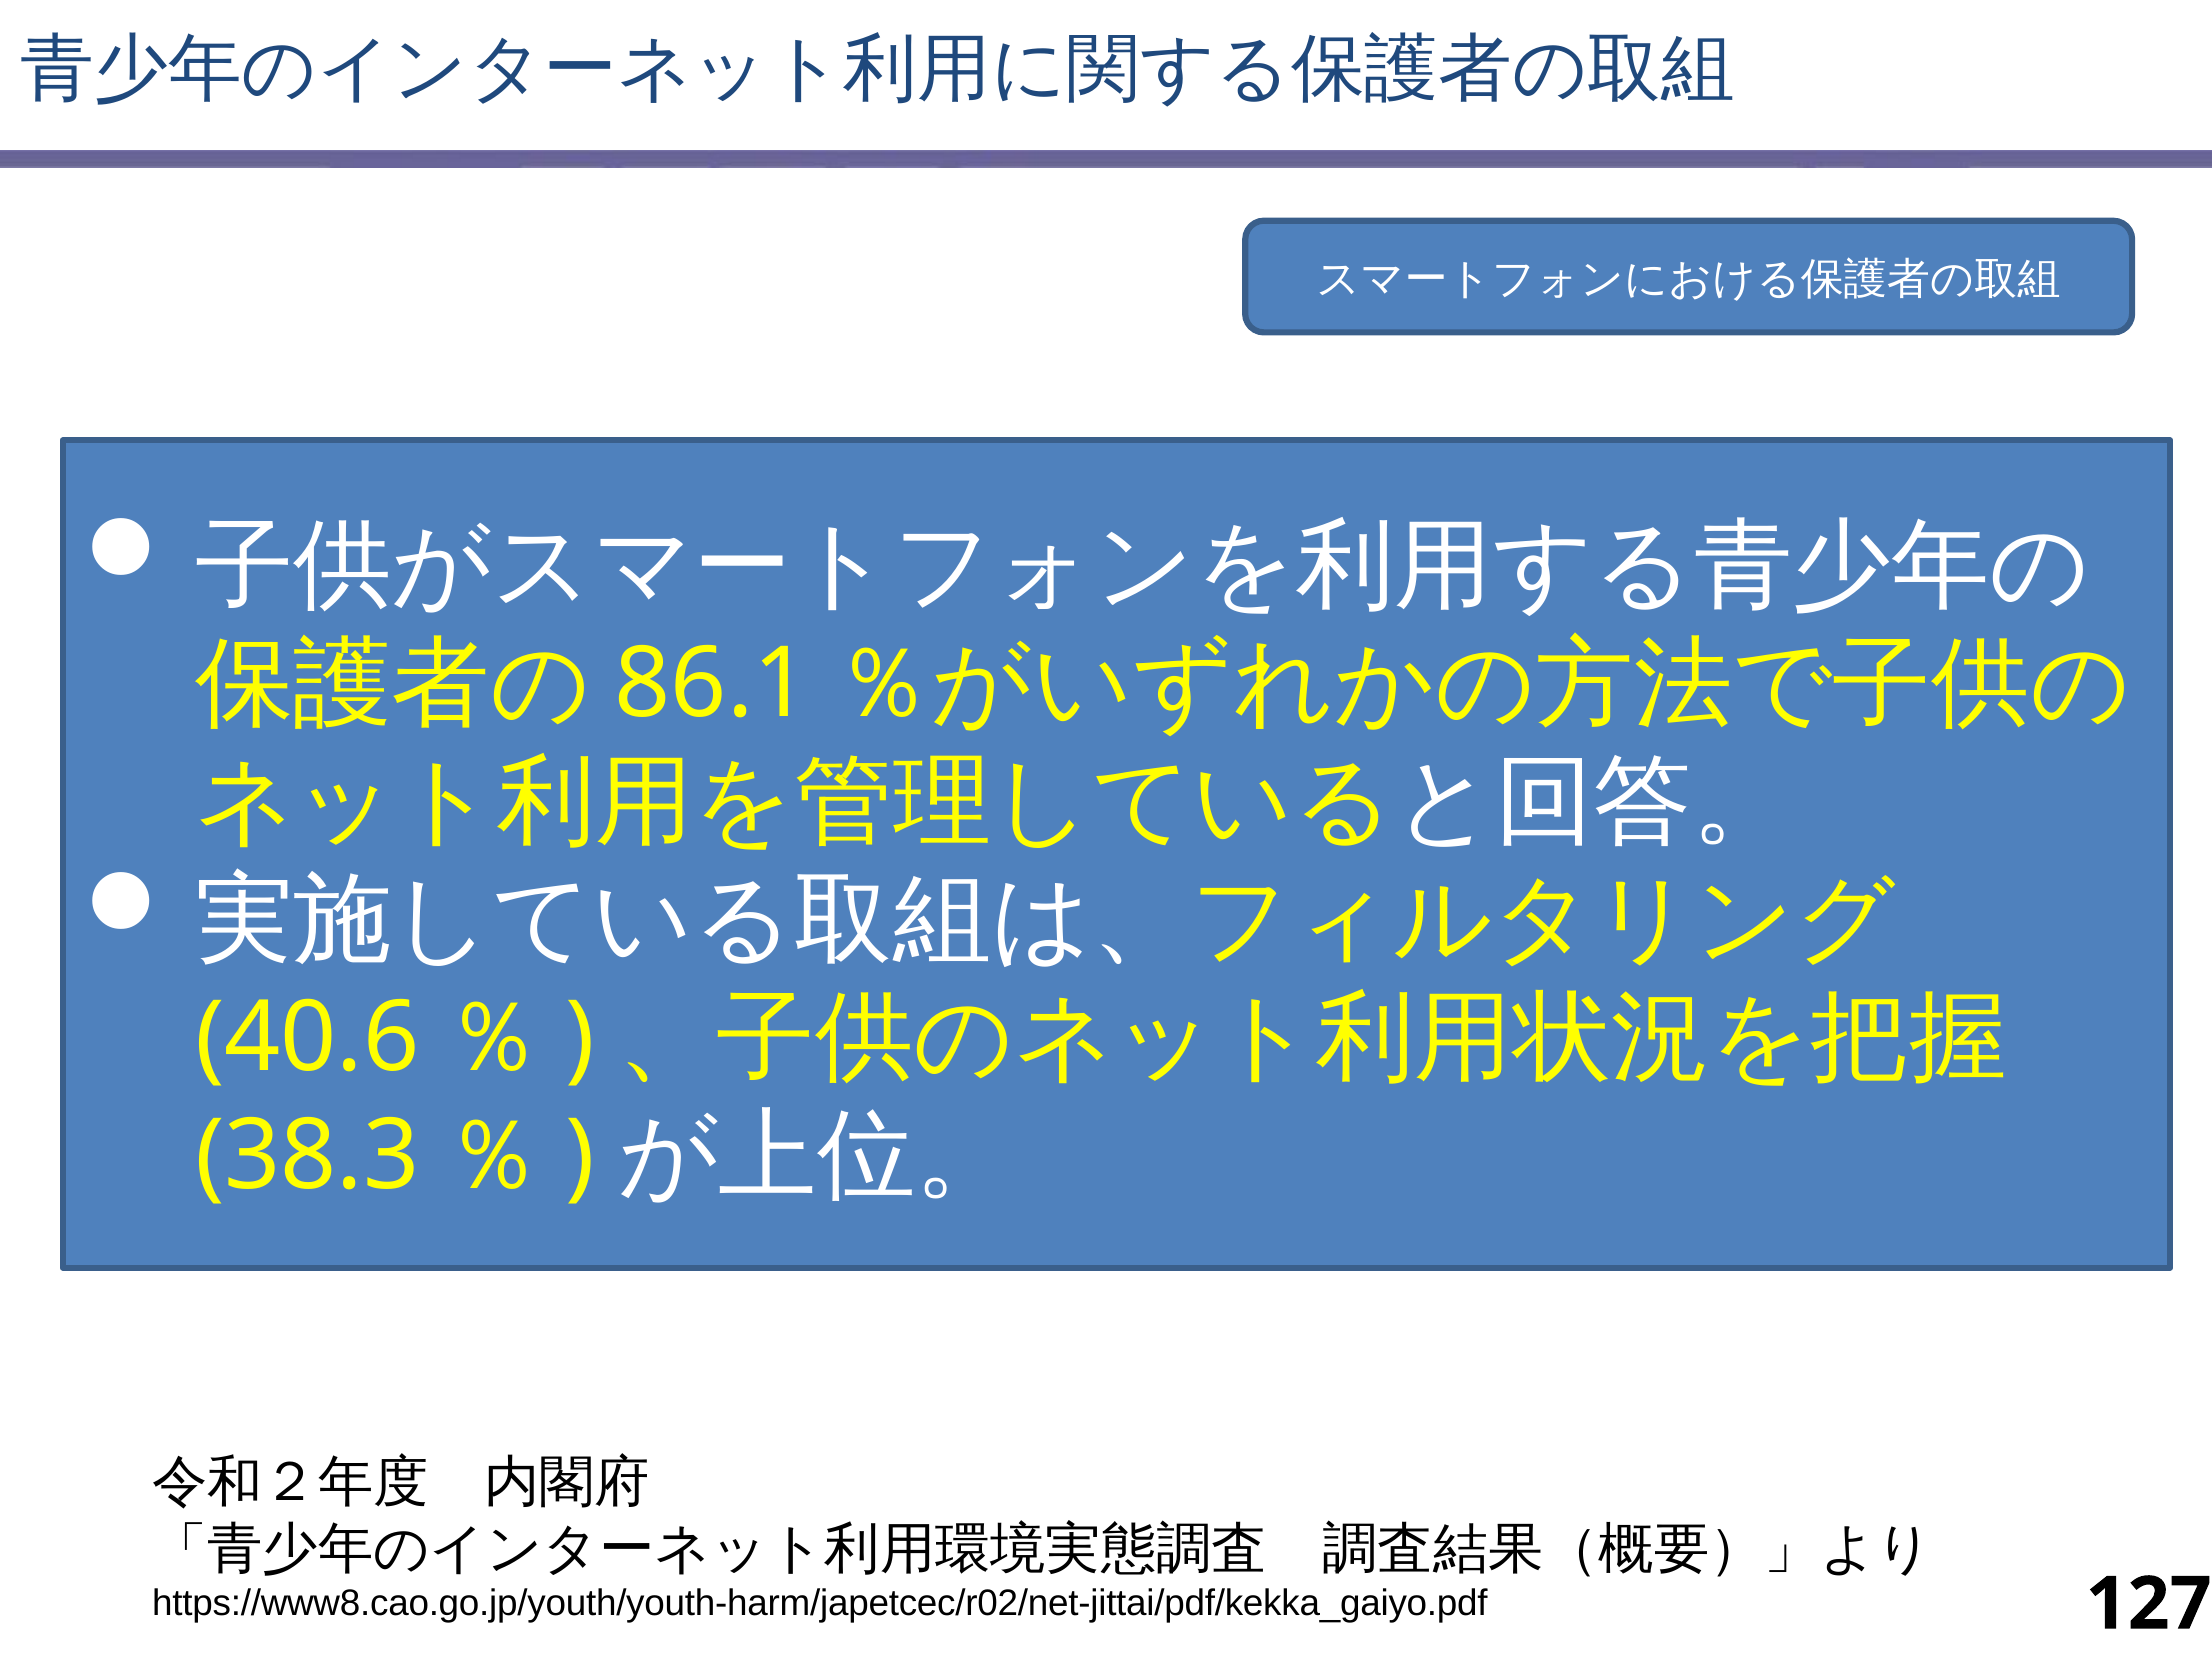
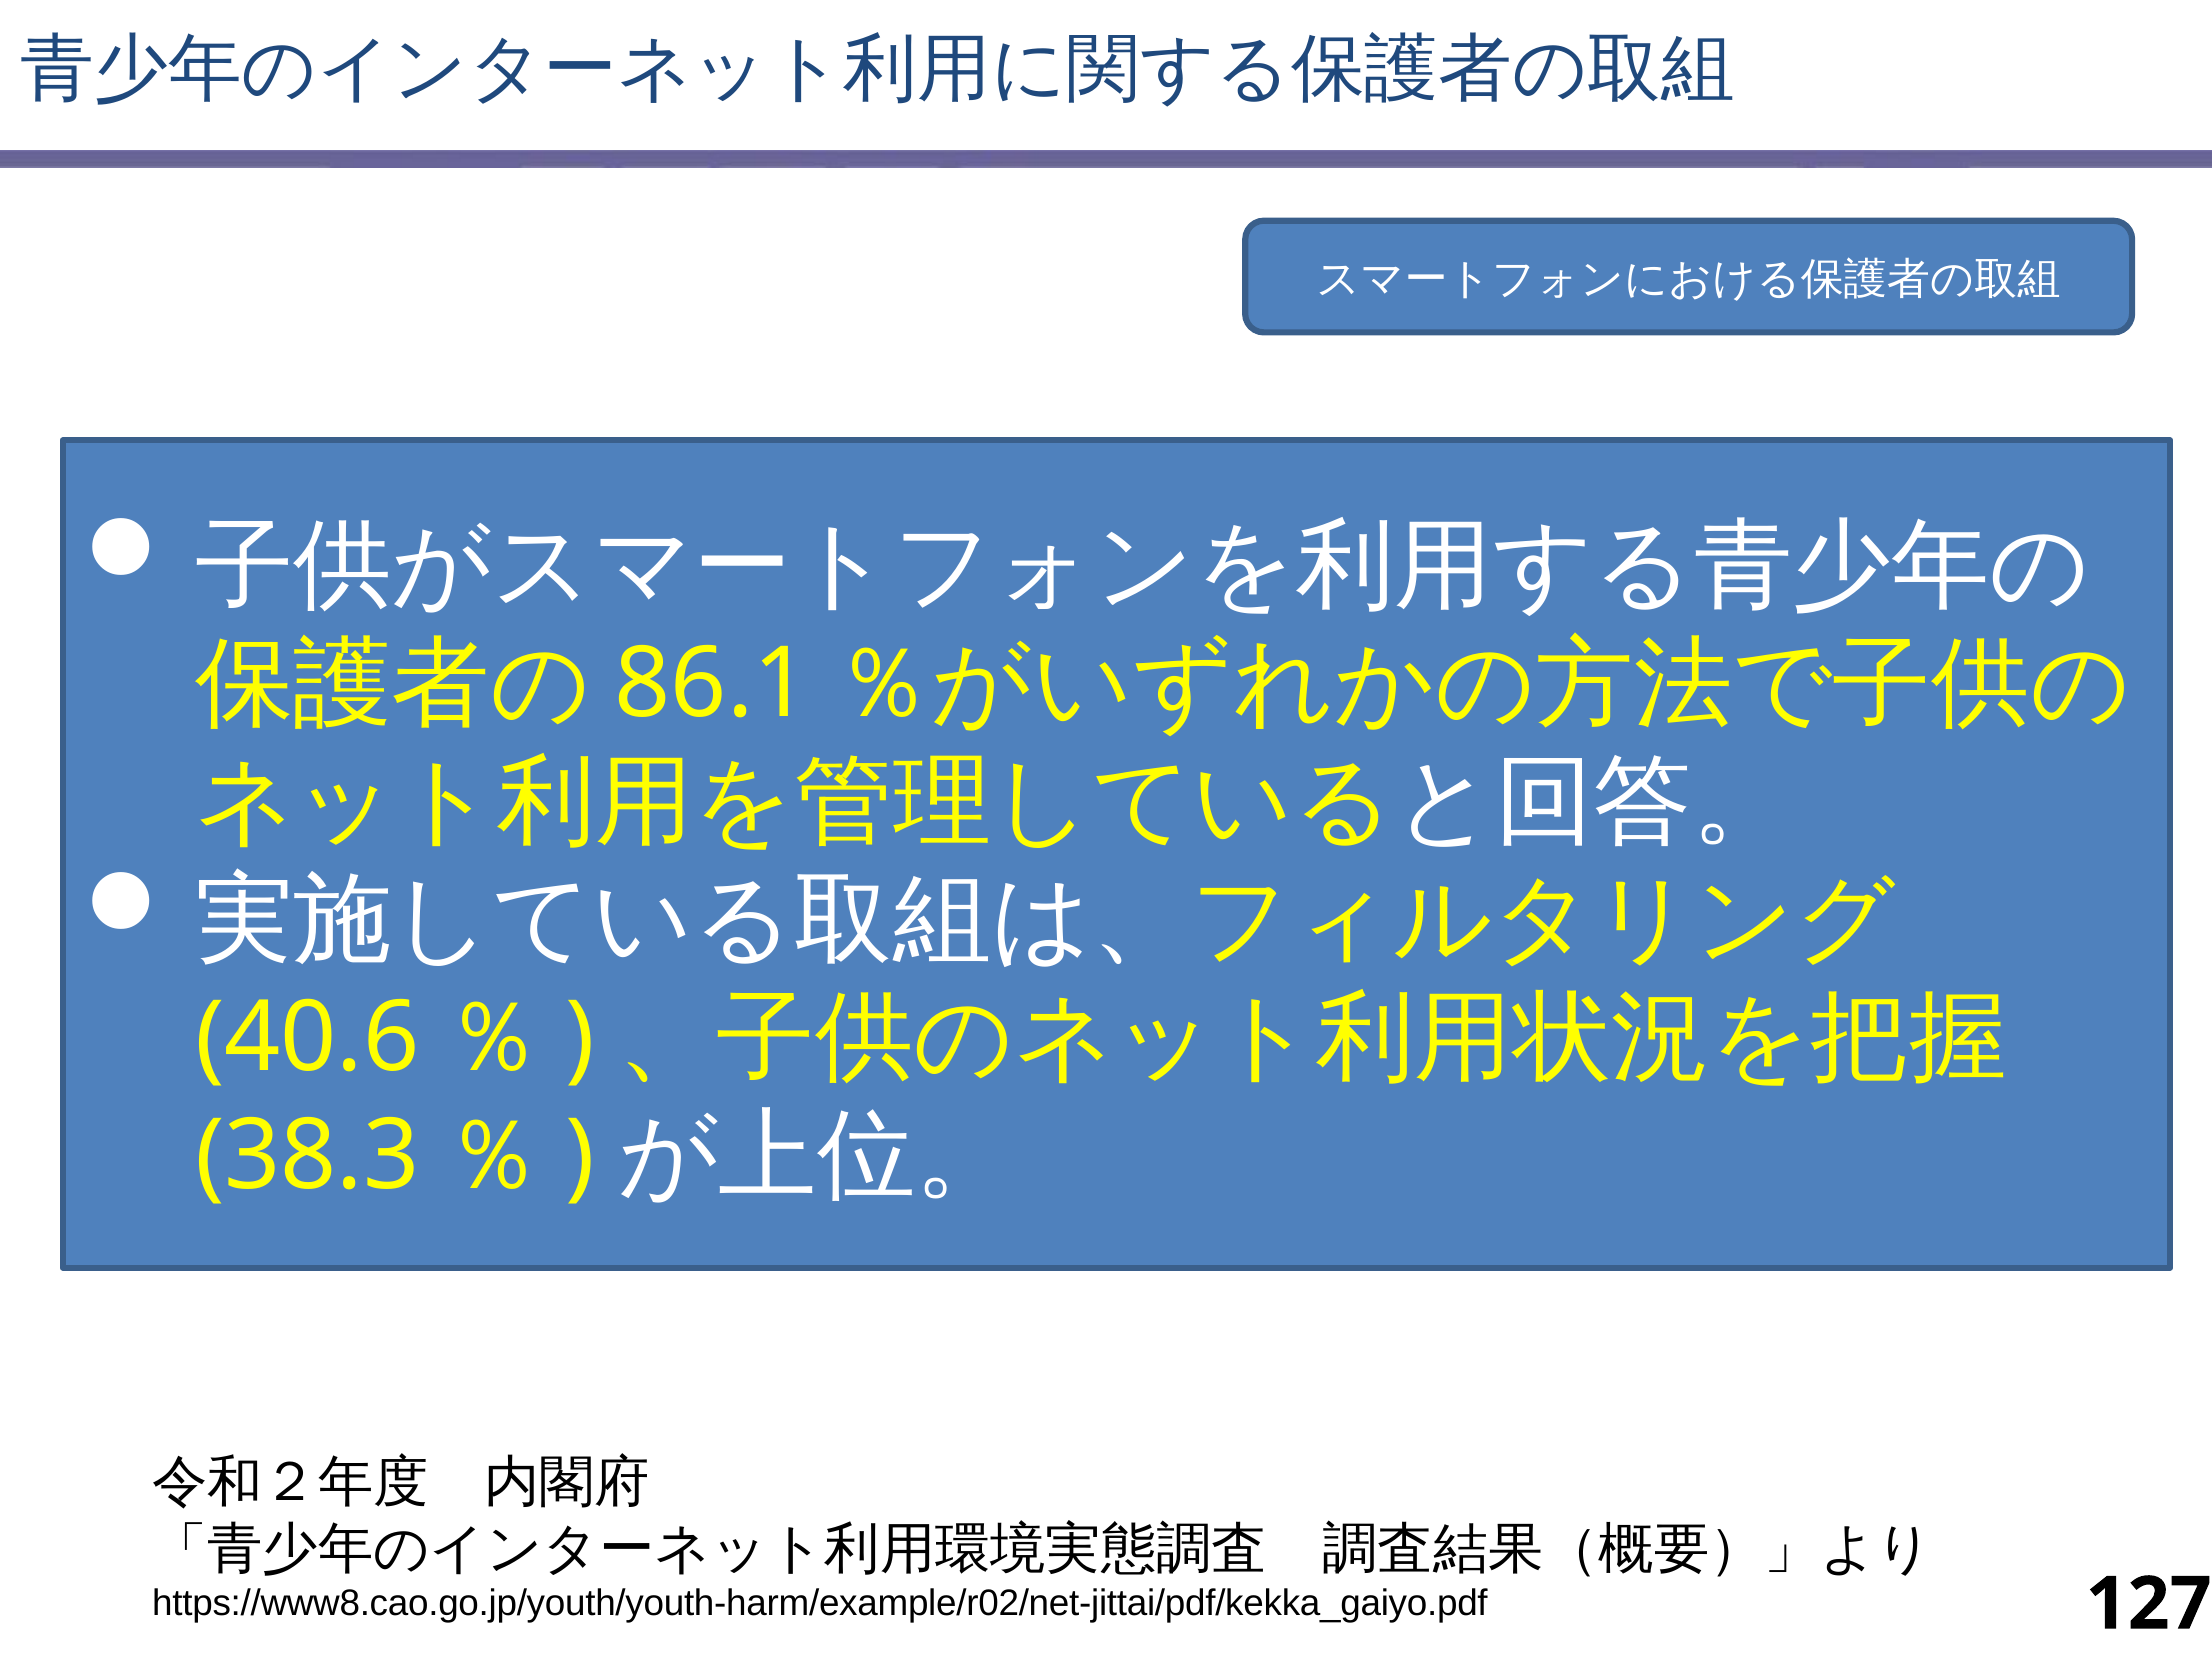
https://www8.cao.go.jp/youth/youth-harm/japetcec/r02/net-jittai/pdf/kekka_gaiyo.pdf: https://www8.cao.go.jp/youth/youth-harm/japetcec/r02/net-jittai/pdf/kekka_gaiyo.pdf -> https://www8.cao.go.jp/youth/youth-harm/example/r02/net-jittai/pdf/kekka_gaiyo.pdf (820, 1603)
